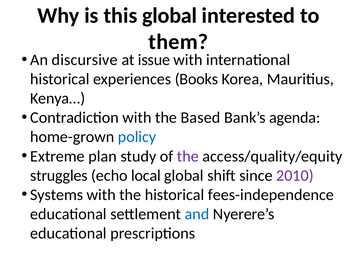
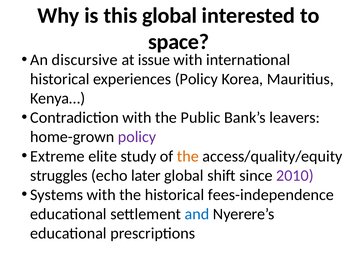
them: them -> space (179, 42)
experiences Books: Books -> Policy (196, 79)
Based: Based -> Public (201, 118)
agenda: agenda -> leavers (295, 118)
policy colour: blue -> purple (137, 137)
plan: plan -> elite (103, 156)
the colour: purple -> orange (188, 156)
local: local -> later (146, 176)
